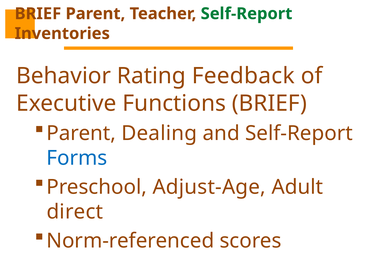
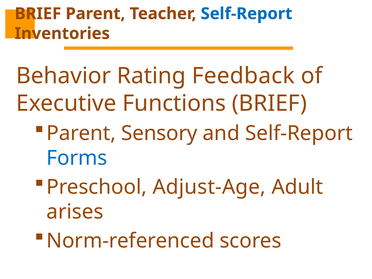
Self-Report colour: green -> blue (247, 14)
Dealing: Dealing -> Sensory (159, 133)
direct: direct -> arises (75, 212)
